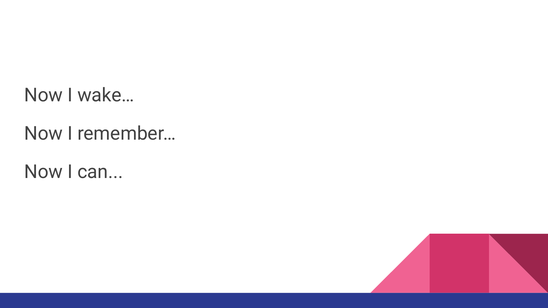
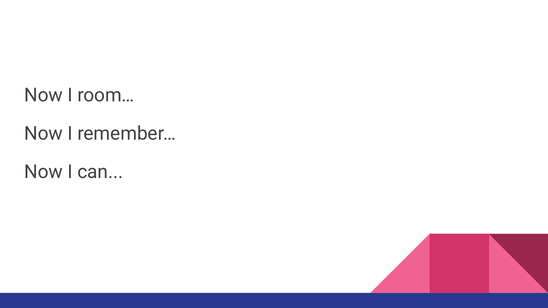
wake…: wake… -> room… (106, 95)
